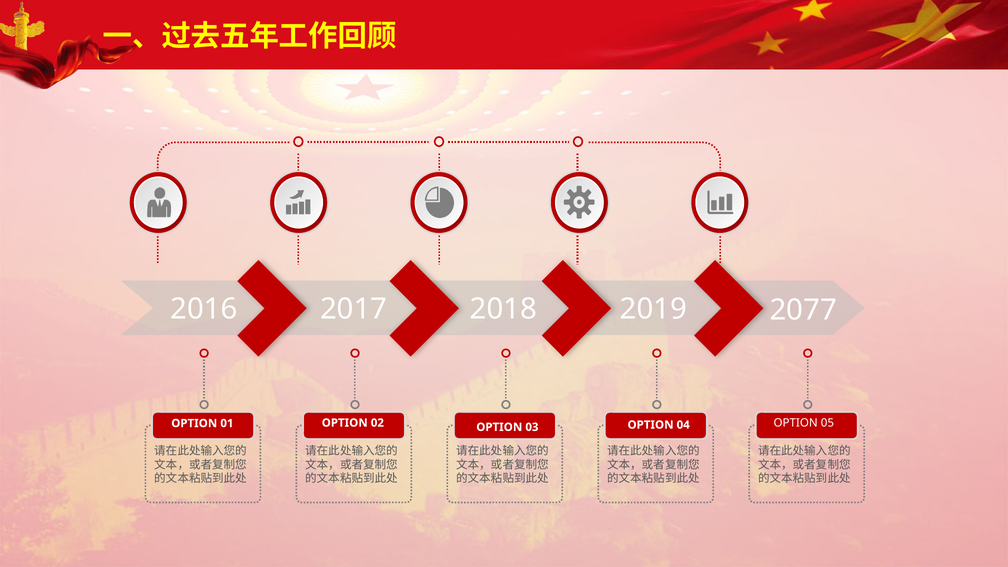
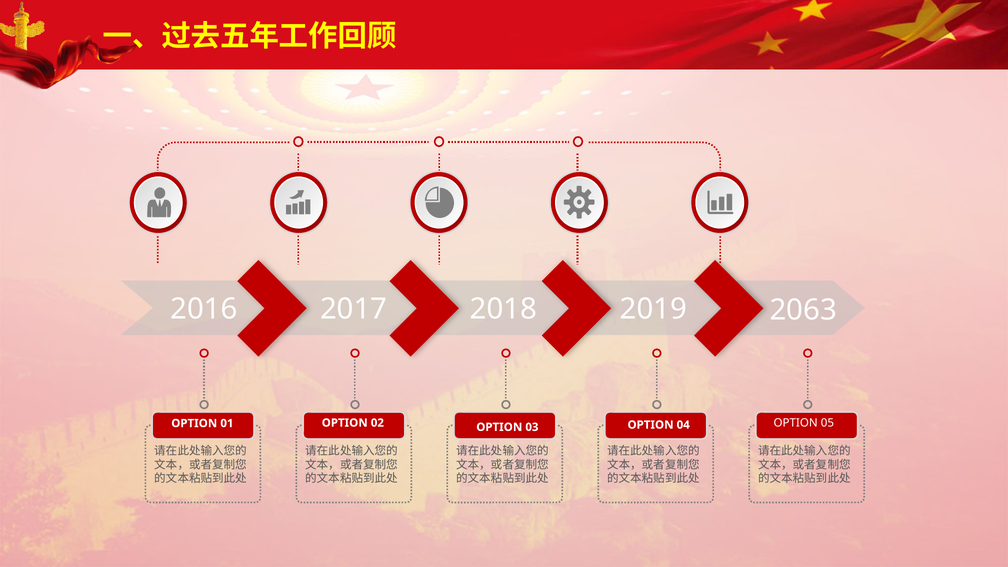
2077: 2077 -> 2063 (803, 310)
